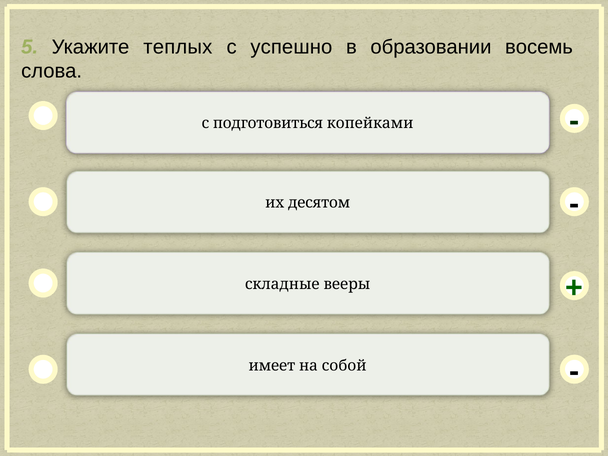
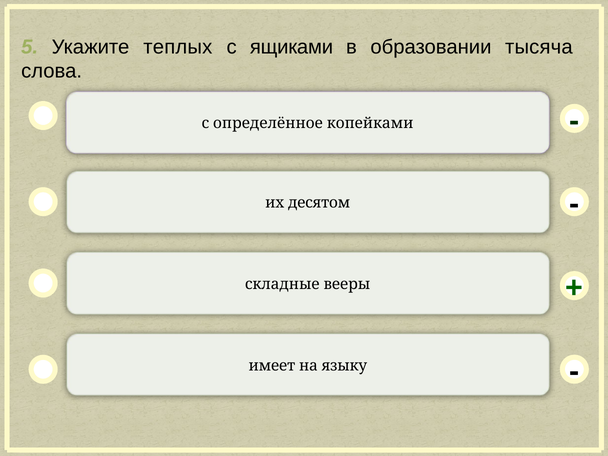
успешно: успешно -> ящиками (292, 47)
восемь: восемь -> тысяча (539, 47)
подготовиться: подготовиться -> определённое (268, 123)
собой: собой -> языку (344, 366)
